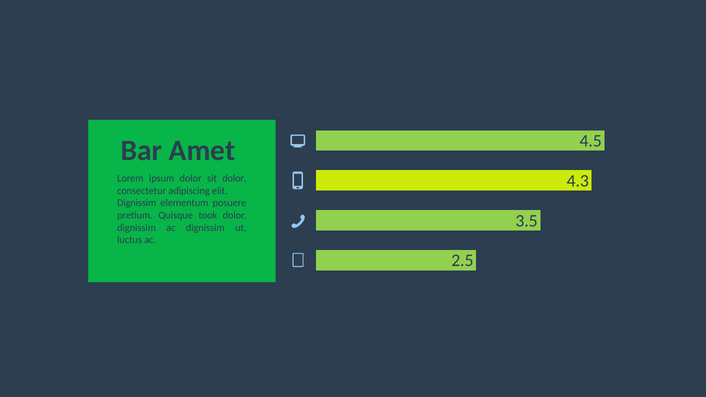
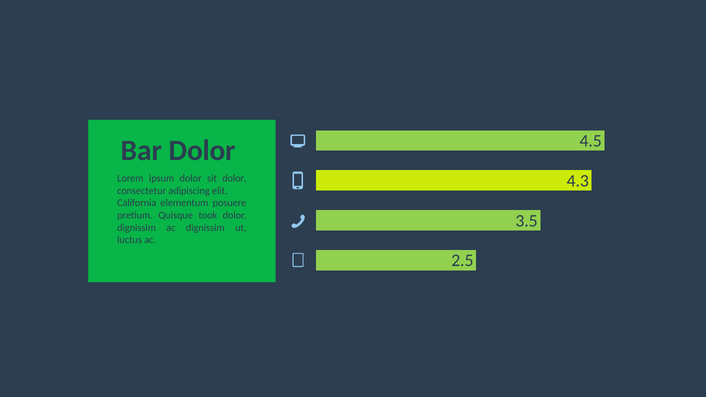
Bar Amet: Amet -> Dolor (202, 151)
Dignissim: Dignissim -> California (137, 203)
